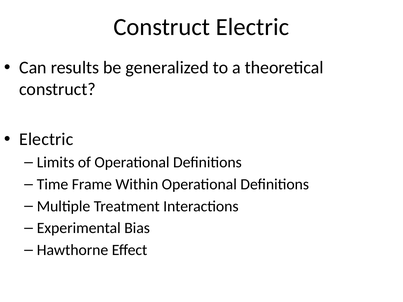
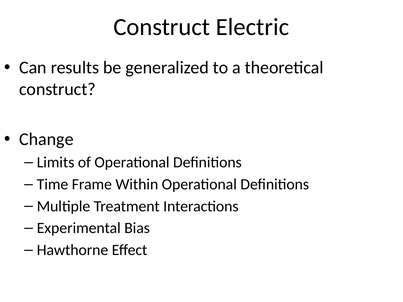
Electric: Electric -> Change (46, 139)
